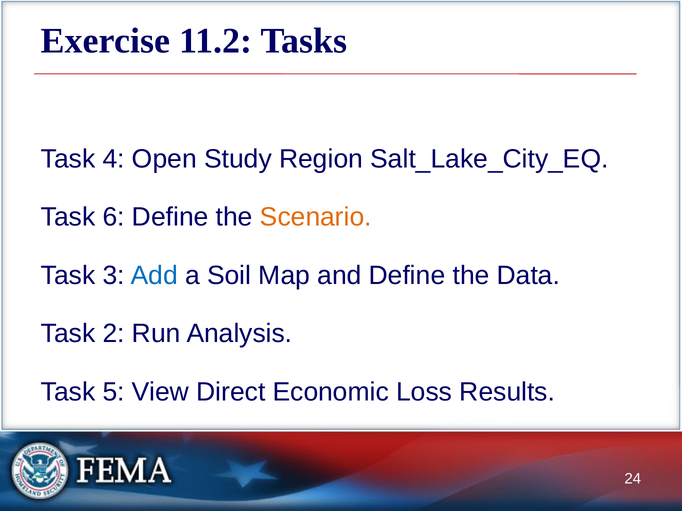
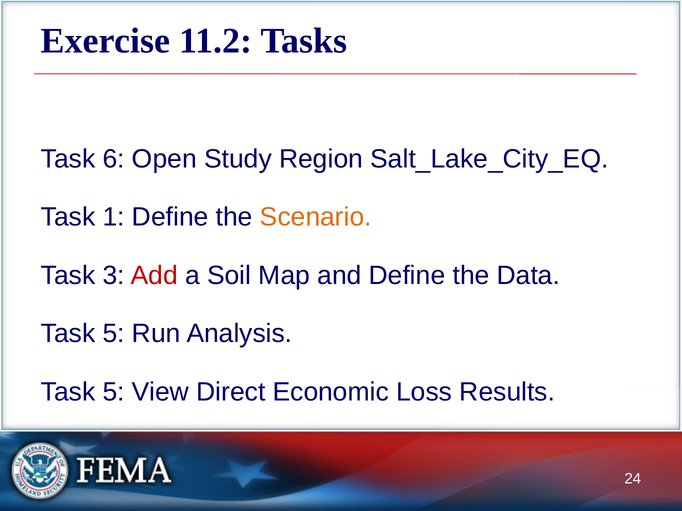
4: 4 -> 6 (114, 159)
6: 6 -> 1 (114, 217)
Add colour: blue -> red (154, 276)
2: 2 -> 5 (114, 334)
